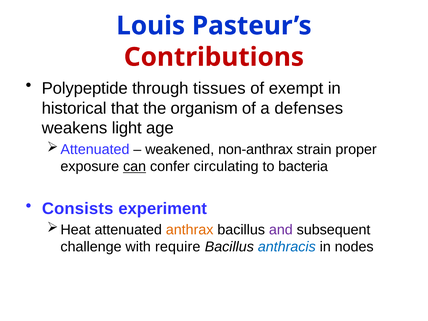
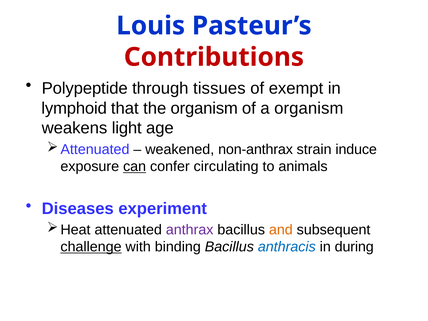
historical: historical -> lymphoid (74, 108)
a defenses: defenses -> organism (309, 108)
proper: proper -> induce (356, 149)
bacteria: bacteria -> animals (303, 167)
Consists: Consists -> Diseases (78, 209)
anthrax colour: orange -> purple (190, 230)
and colour: purple -> orange (281, 230)
challenge underline: none -> present (91, 247)
require: require -> binding (178, 247)
nodes: nodes -> during (354, 247)
